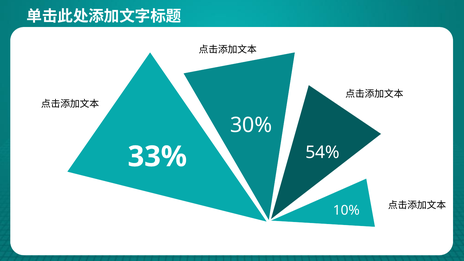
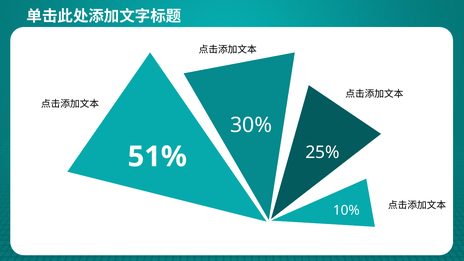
54%: 54% -> 25% (323, 152)
33%: 33% -> 51% (157, 157)
